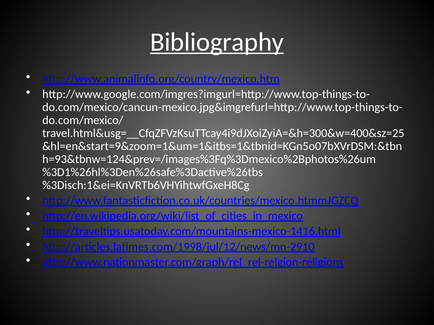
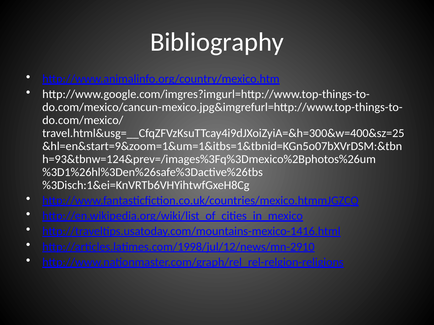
Bibliography underline: present -> none (217, 42)
